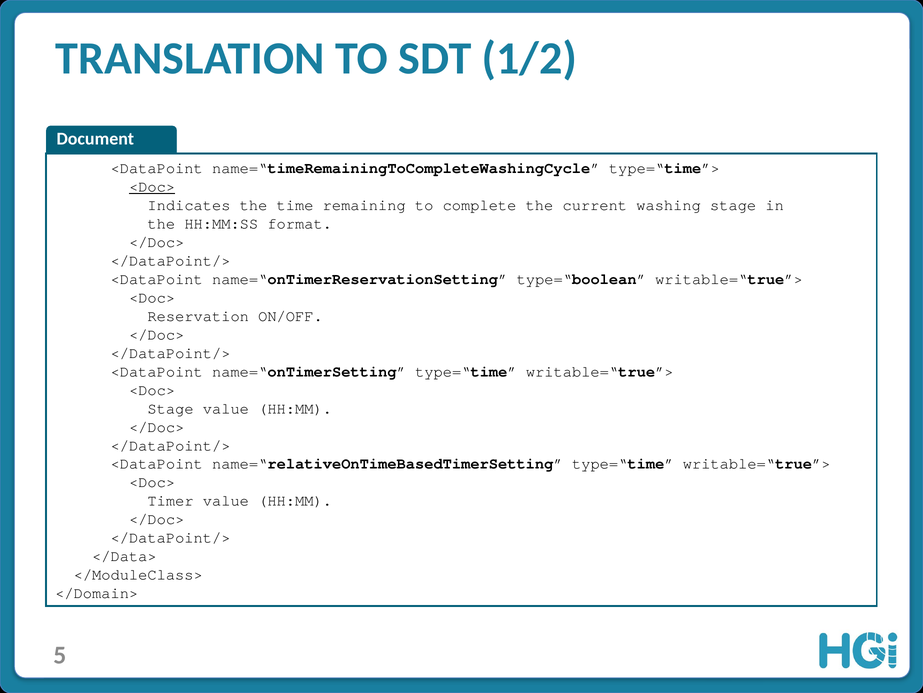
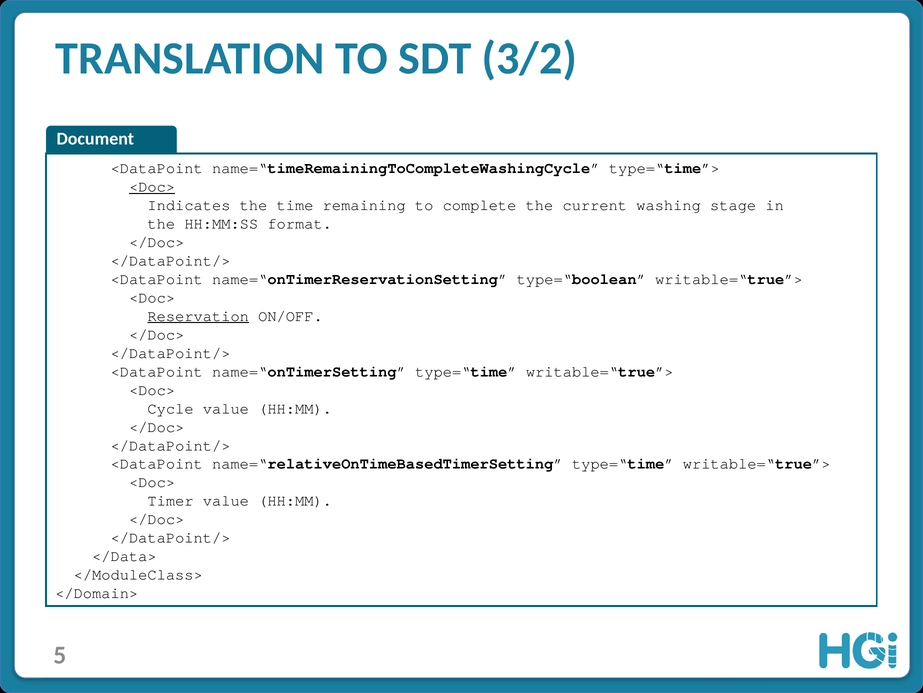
1/2: 1/2 -> 3/2 (529, 59)
Reservation underline: none -> present (198, 316)
Stage: Stage -> Cycle (171, 408)
